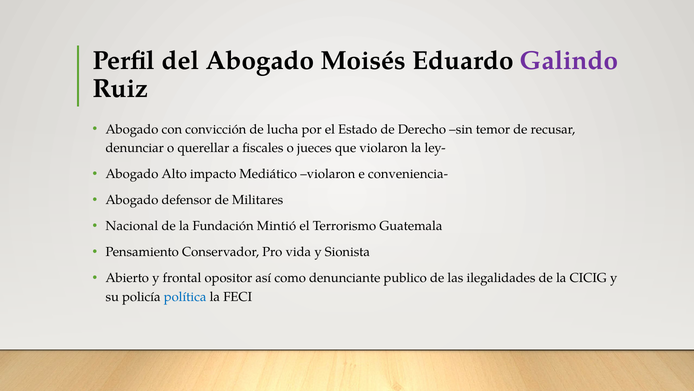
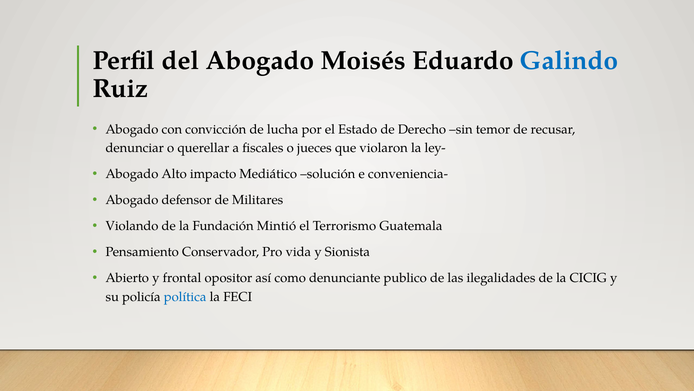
Galindo colour: purple -> blue (569, 61)
Mediático violaron: violaron -> solución (328, 174)
Nacional: Nacional -> Violando (132, 226)
